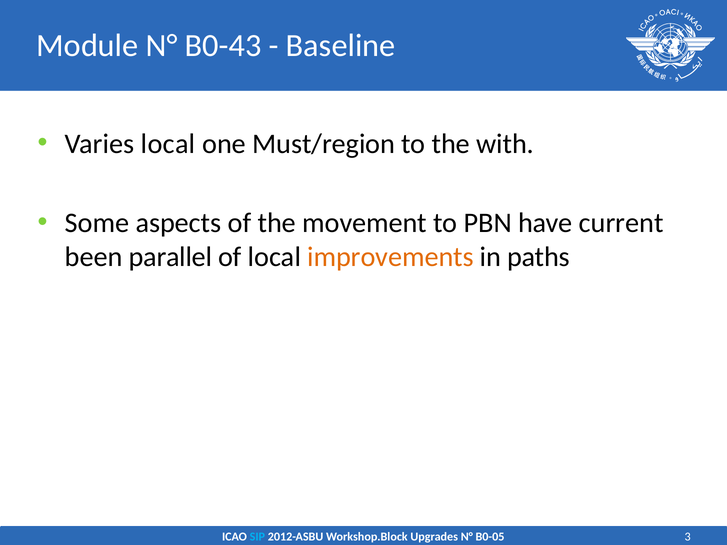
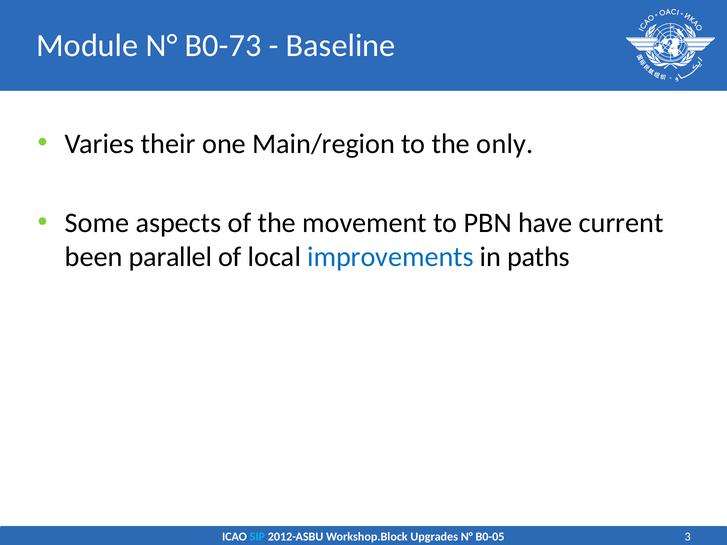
B0-43: B0-43 -> B0-73 (223, 46)
Varies local: local -> their (168, 144)
Must/region: Must/region -> Main/region (324, 144)
with: with -> only (505, 144)
improvements colour: orange -> blue (390, 257)
